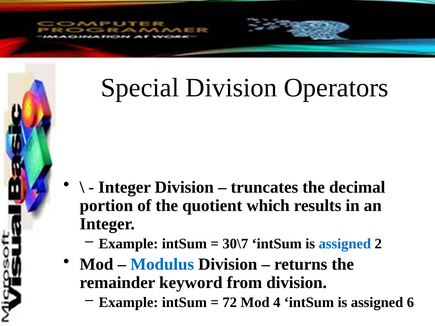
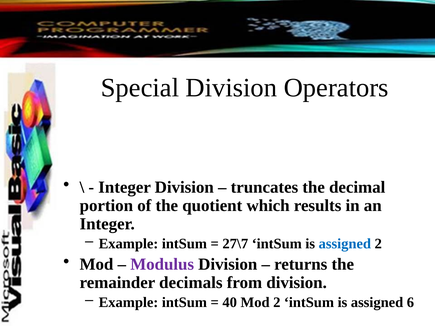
30\7: 30\7 -> 27\7 (235, 244)
Modulus colour: blue -> purple (162, 265)
keyword: keyword -> decimals (191, 283)
72: 72 -> 40 (230, 302)
Mod 4: 4 -> 2 (277, 302)
